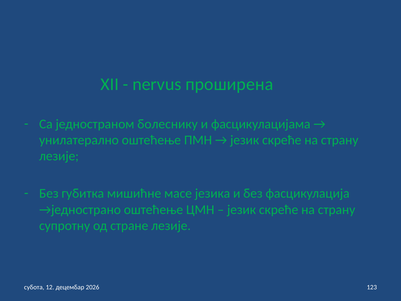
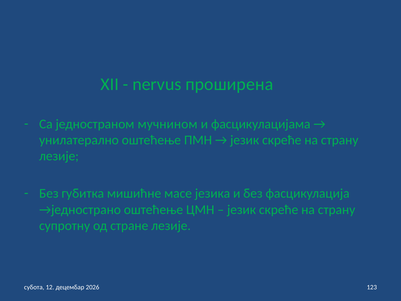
болеснику: болеснику -> мучнином (168, 124)
